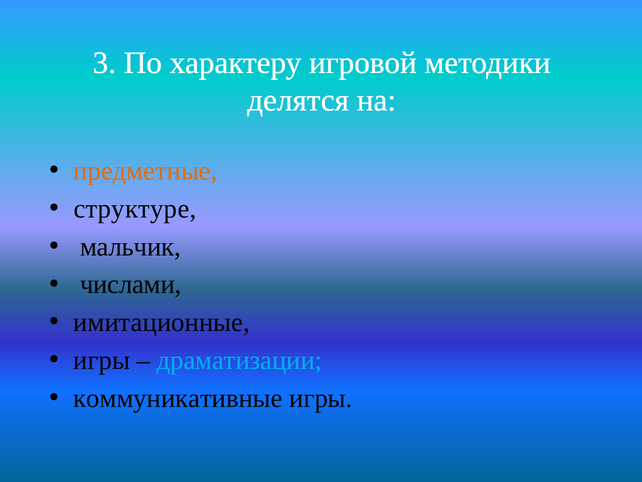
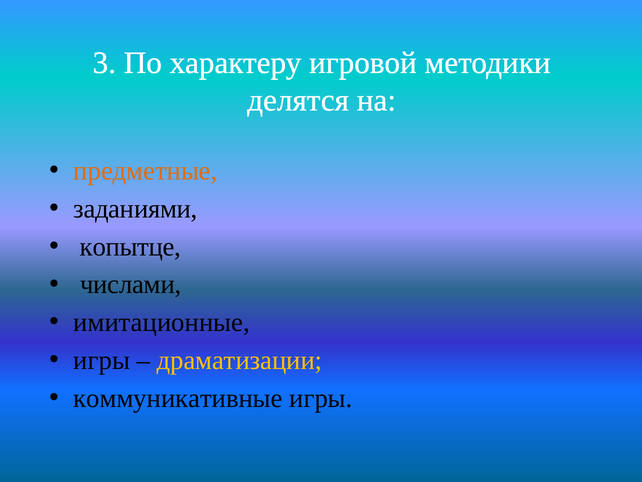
структуре: структуре -> заданиями (135, 209)
мальчик: мальчик -> копытце (131, 247)
драматизации colour: light blue -> yellow (239, 360)
